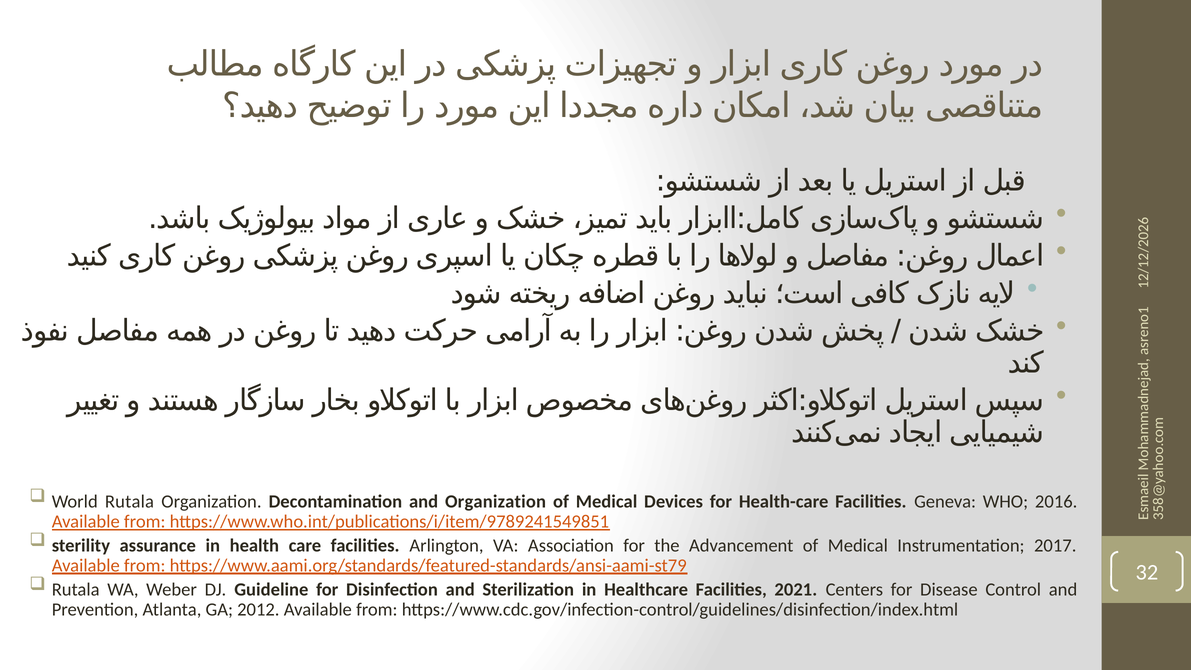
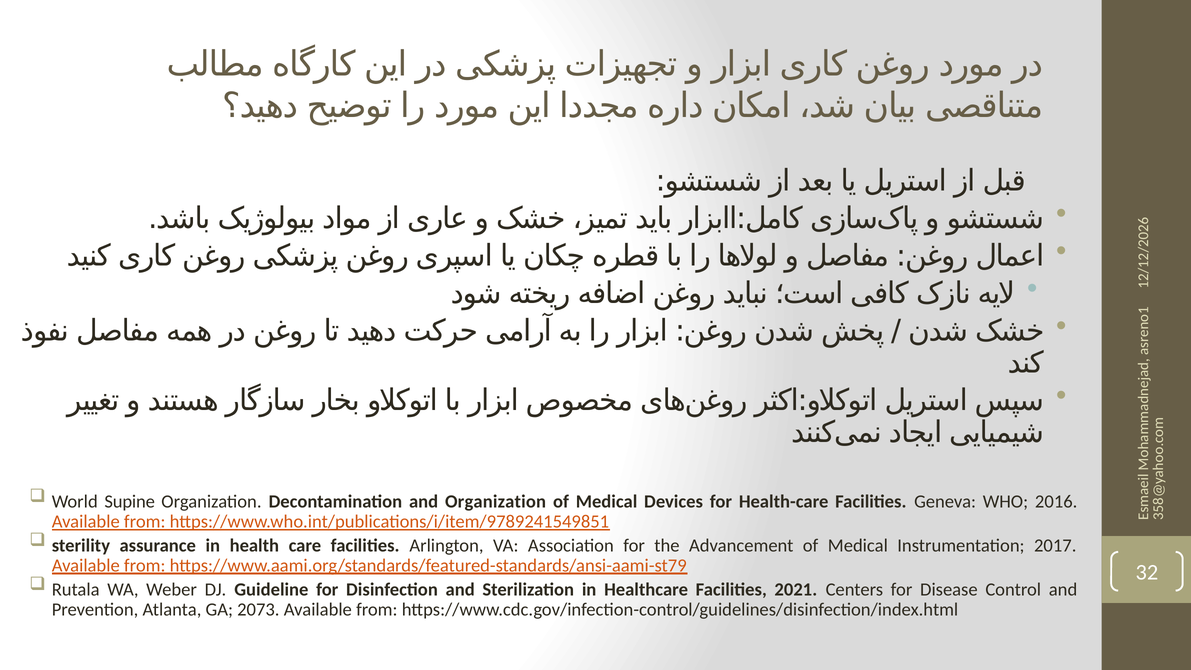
World Rutala: Rutala -> Supine (130, 502)
2012: 2012 -> 2073 (258, 610)
